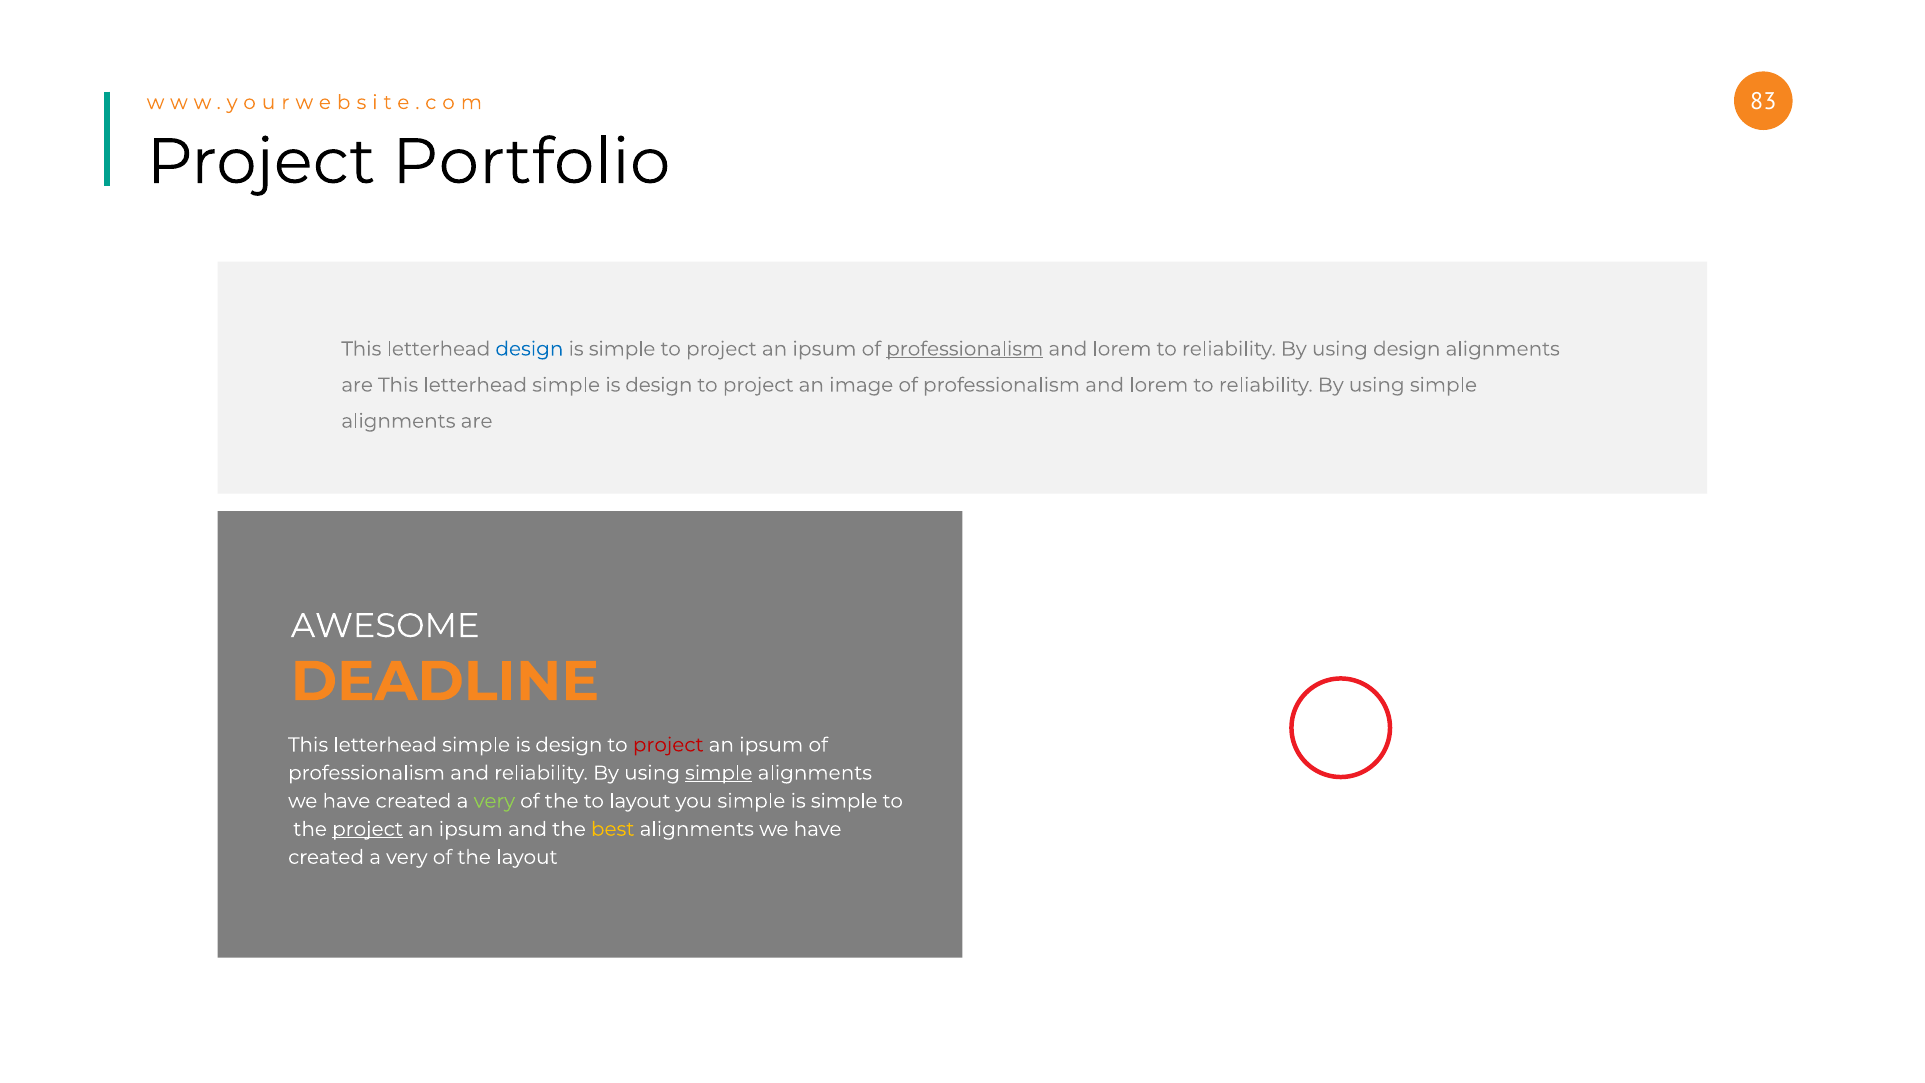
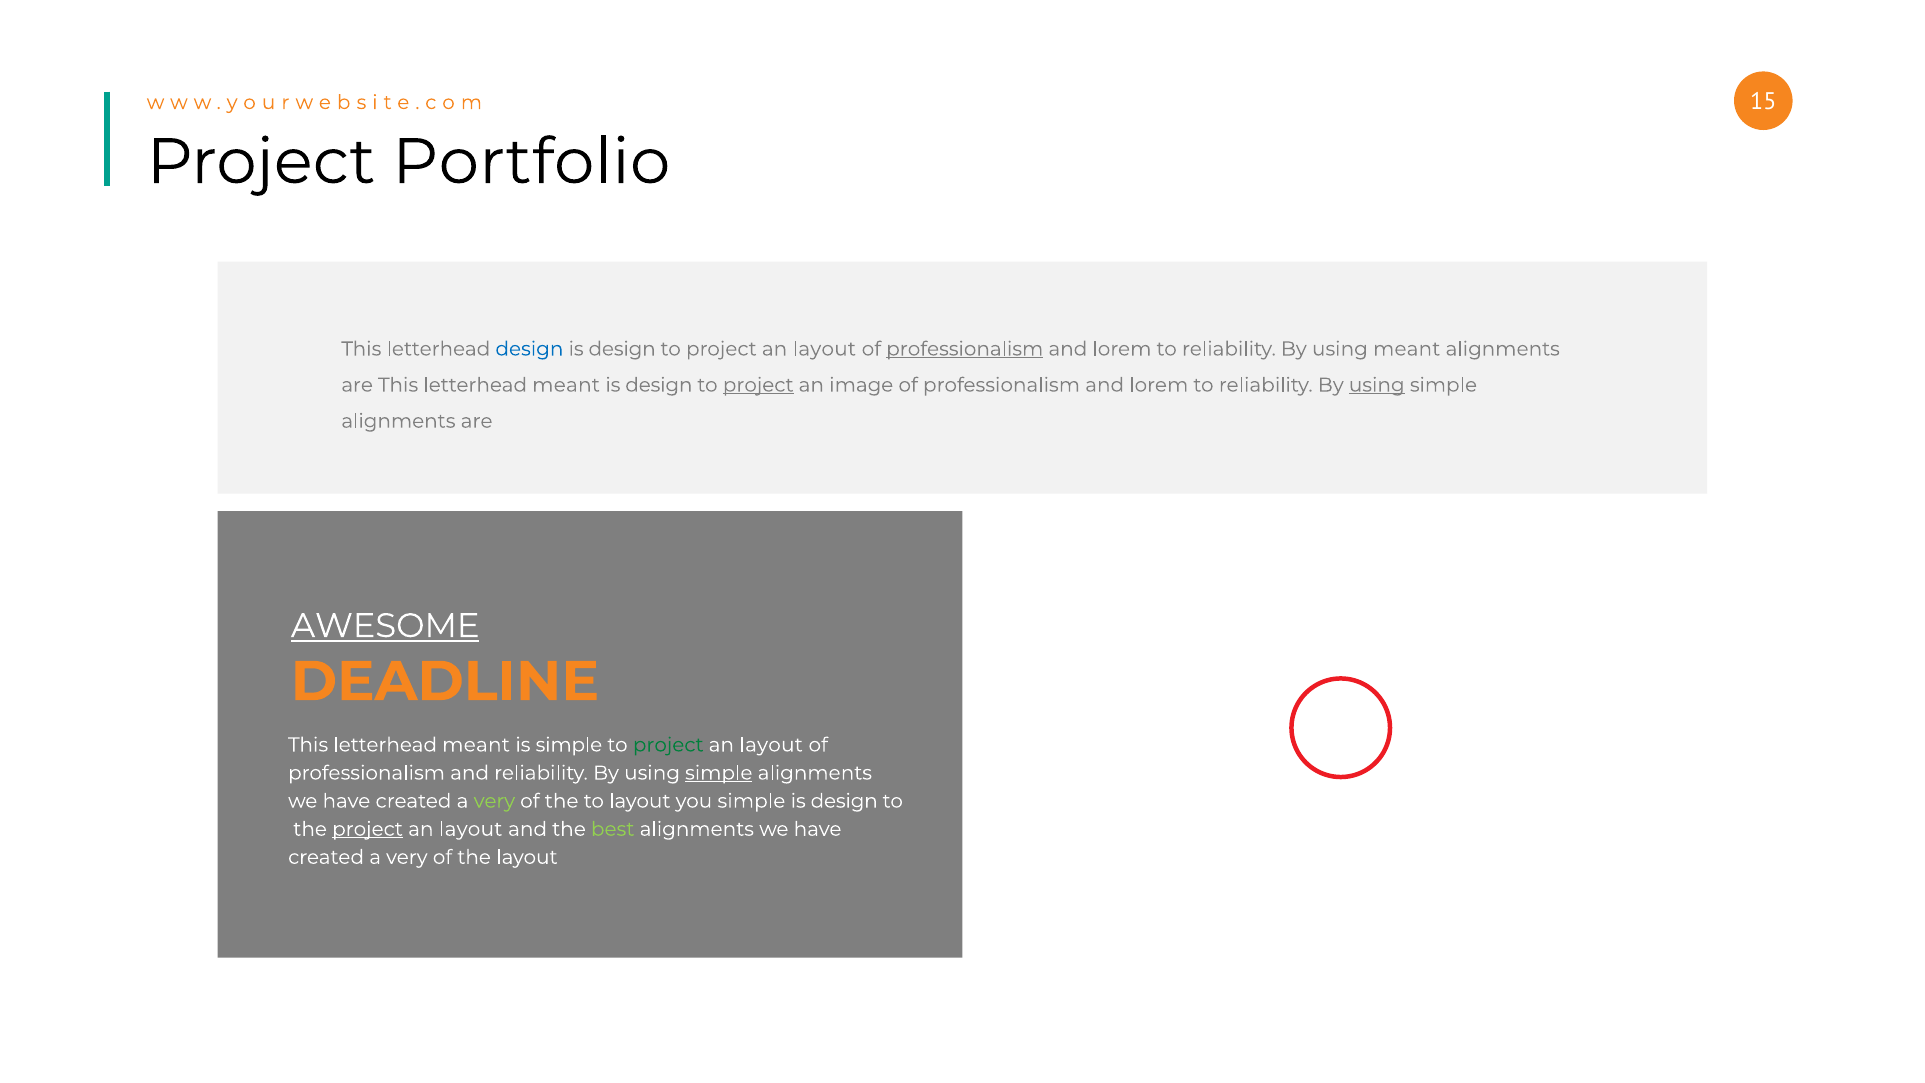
83: 83 -> 15 (1763, 101)
simple: simple -> design (622, 349)
ipsum: ipsum -> layout (824, 349)
using design: design -> meant (1407, 349)
are This letterhead simple: simple -> meant (566, 385)
project underline: none -> present (758, 385)
using underline: none -> present (1377, 385)
AWESOME underline: none -> present (385, 626)
simple: simple -> meant (476, 745)
design: design -> simple (569, 745)
project colour: red -> green (668, 745)
ipsum: ipsum -> layout (771, 745)
simple: simple -> design (844, 801)
ipsum: ipsum -> layout (471, 829)
best colour: yellow -> light green (613, 829)
